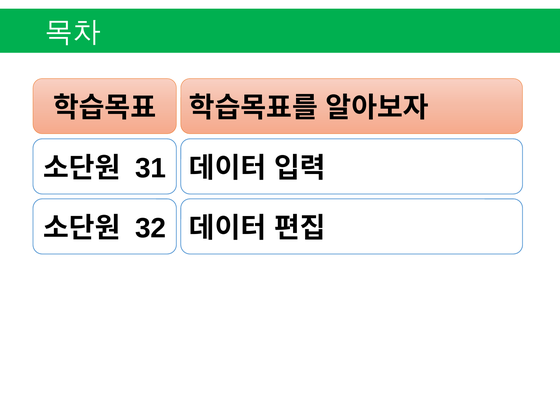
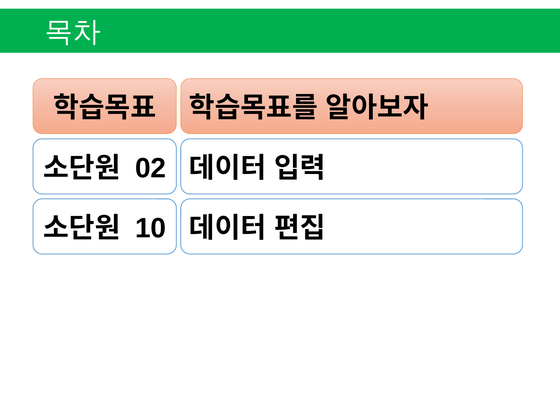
31: 31 -> 02 (151, 168)
32: 32 -> 10 (151, 228)
